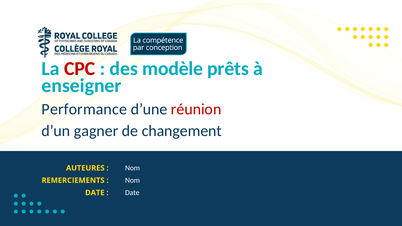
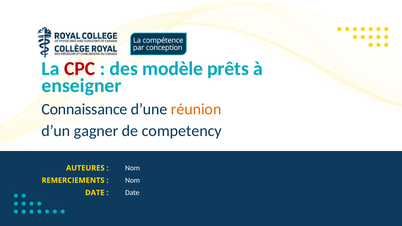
Performance: Performance -> Connaissance (84, 109)
réunion colour: red -> orange (196, 109)
changement: changement -> competency (182, 131)
